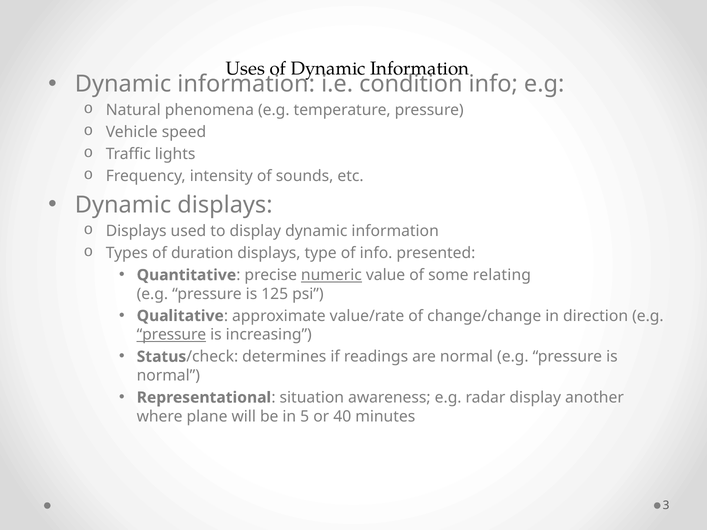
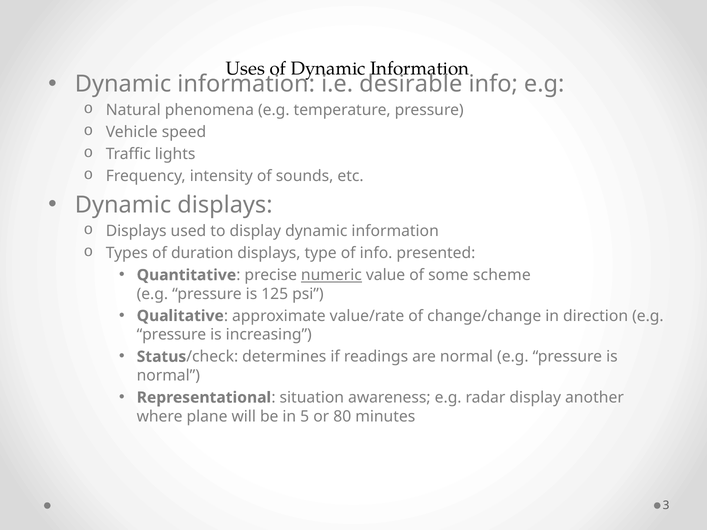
condition: condition -> desirable (411, 84)
relating: relating -> scheme (502, 275)
pressure underline: present -> none (171, 335)
40: 40 -> 80 (342, 417)
